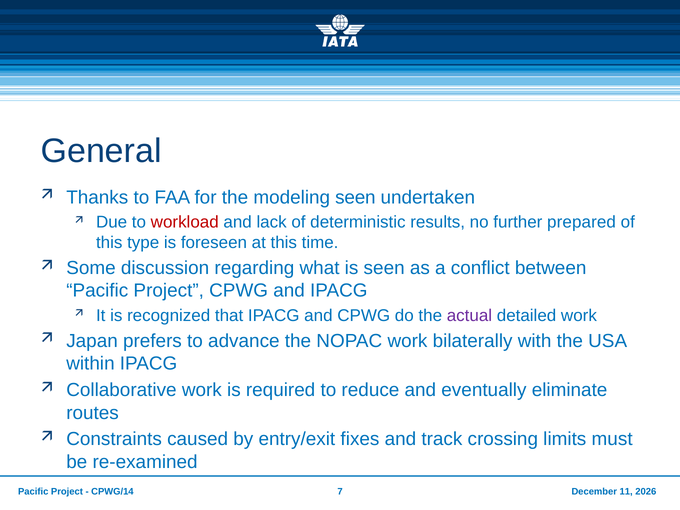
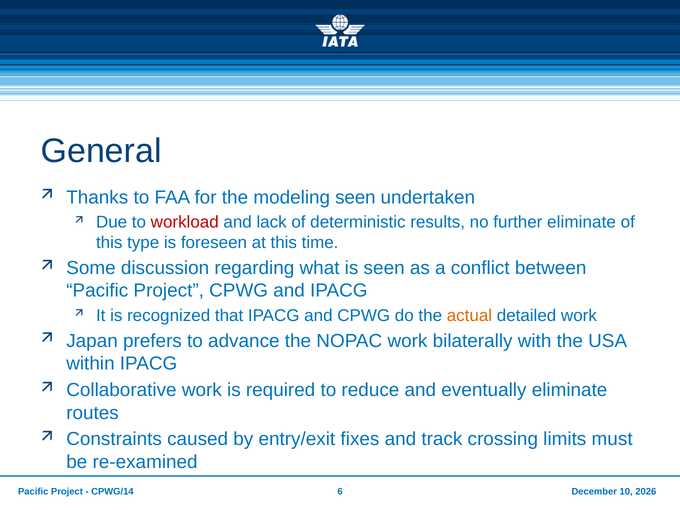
further prepared: prepared -> eliminate (582, 222)
actual colour: purple -> orange (469, 316)
7: 7 -> 6 (340, 491)
11: 11 -> 10 (626, 491)
